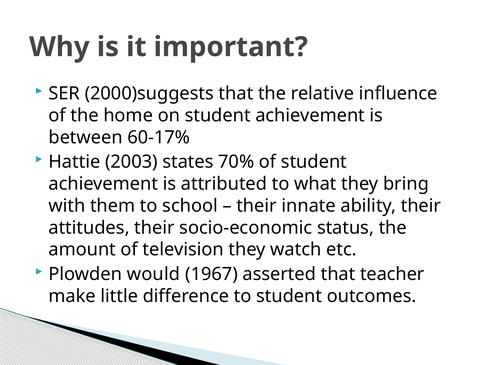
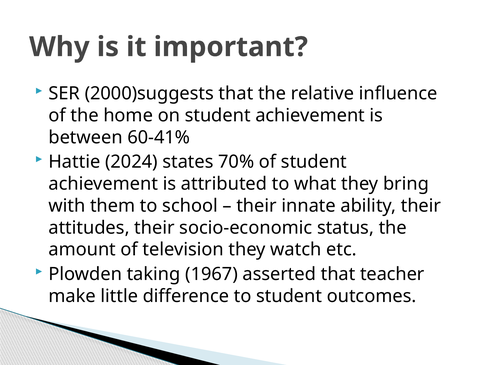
60-17%: 60-17% -> 60-41% (159, 137)
2003: 2003 -> 2024 (131, 162)
would: would -> taking (154, 274)
